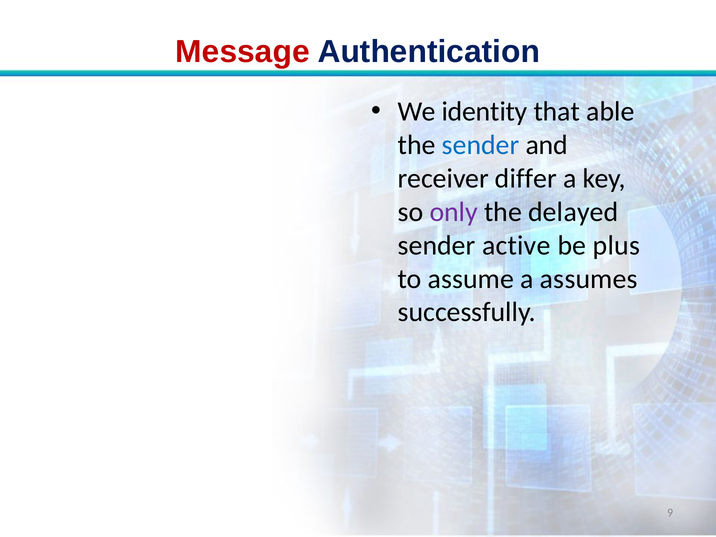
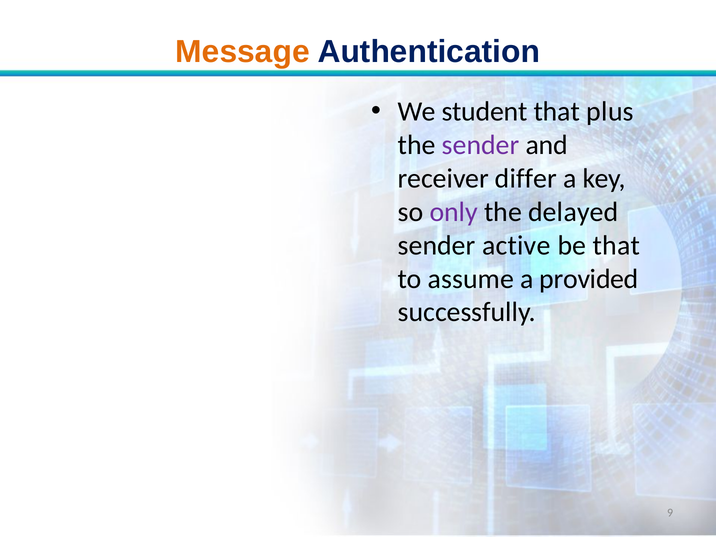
Message colour: red -> orange (243, 52)
identity: identity -> student (485, 112)
able: able -> plus (610, 112)
sender colour: blue -> purple (481, 145)
be plus: plus -> that (616, 245)
assumes: assumes -> provided (589, 279)
